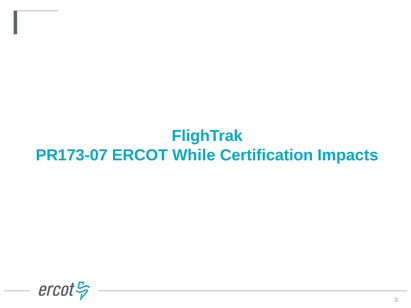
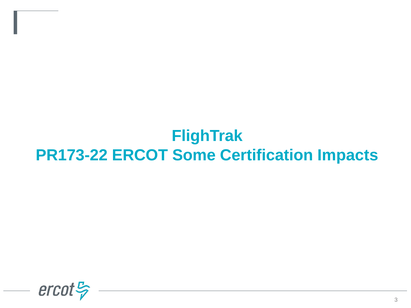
PR173-07: PR173-07 -> PR173-22 (72, 155)
While: While -> Some (194, 155)
